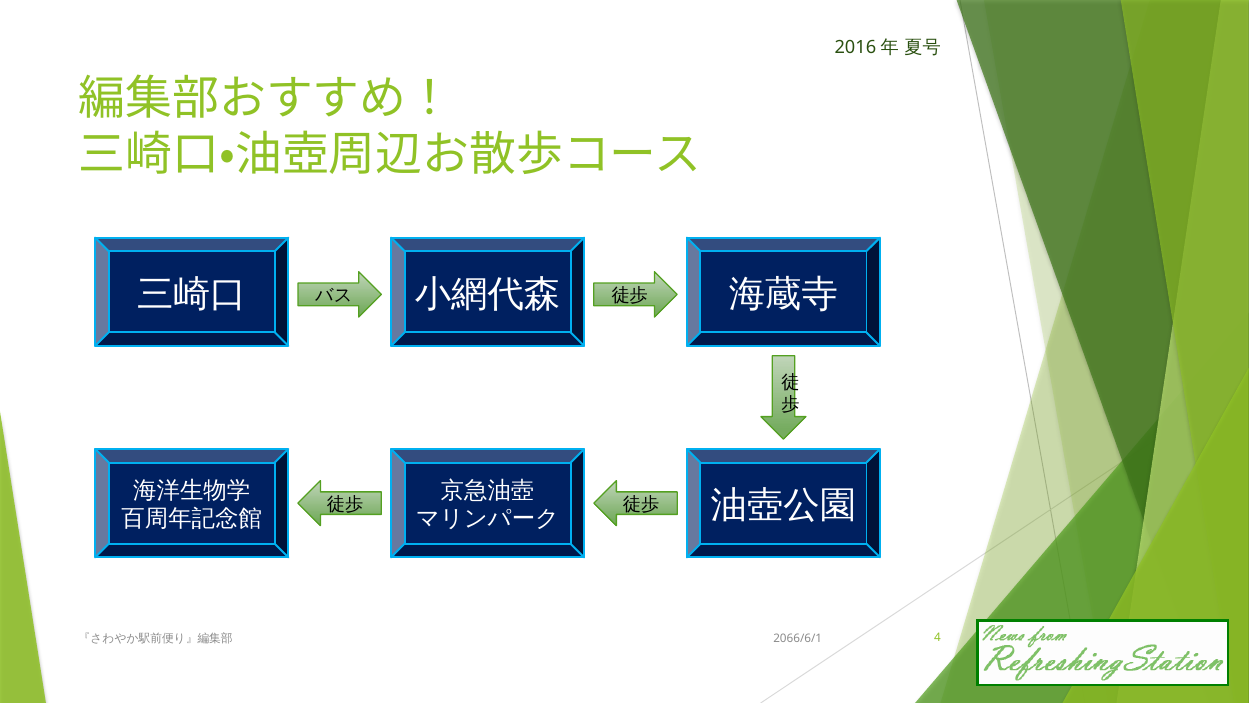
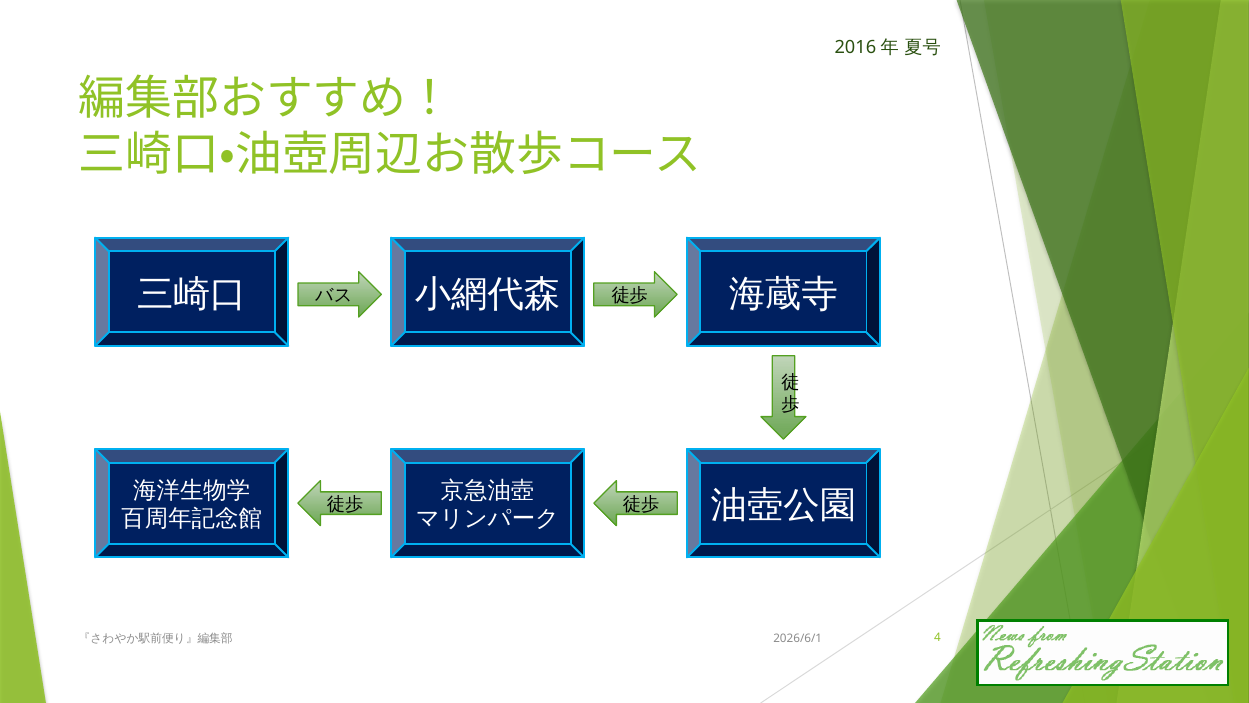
2066/6/1: 2066/6/1 -> 2026/6/1 (798, 638)
